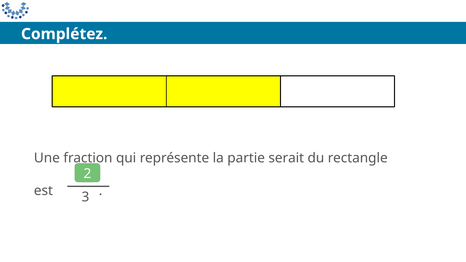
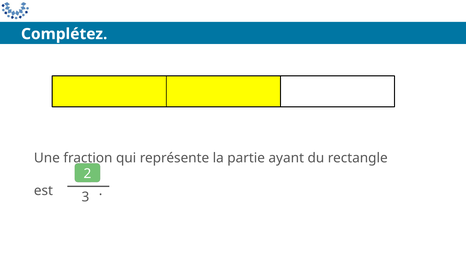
serait: serait -> ayant (286, 158)
